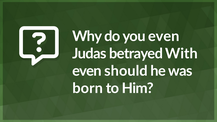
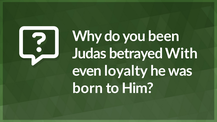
you even: even -> been (164, 36)
should: should -> loyalty (126, 71)
